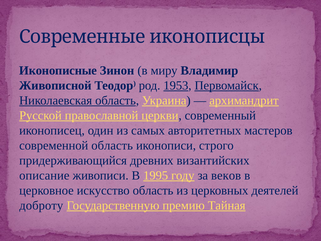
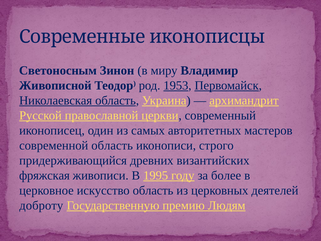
Иконописные: Иконописные -> Светоносным (58, 70)
описание: описание -> фряжская (44, 175)
веков: веков -> более (226, 175)
Тайная: Тайная -> Людям (227, 205)
